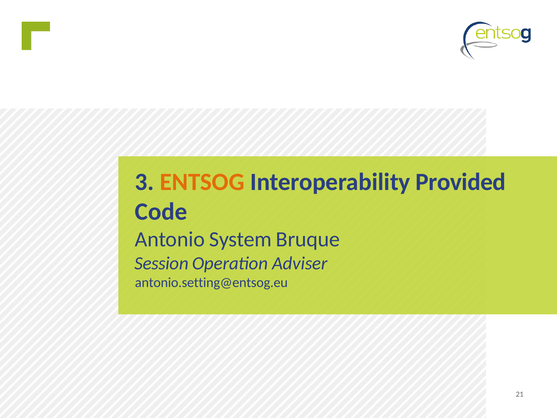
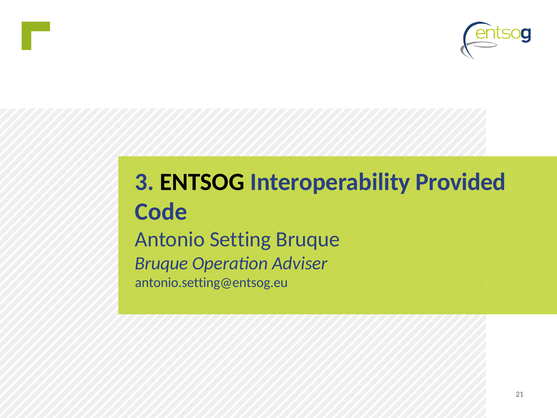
ENTSOG colour: orange -> black (202, 182)
System: System -> Setting (240, 239)
Session: Session -> Bruque (162, 263)
